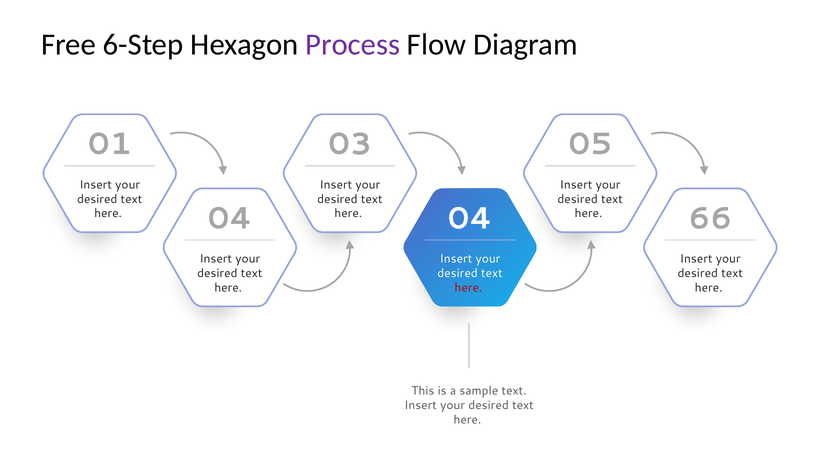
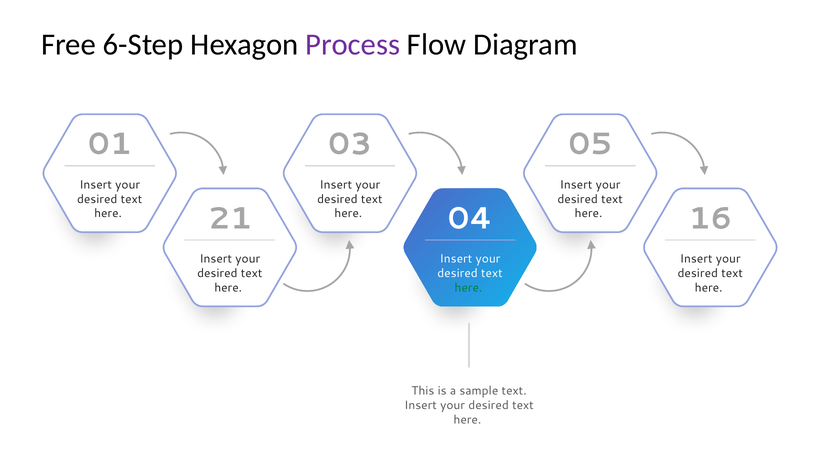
04: 04 -> 21 (230, 219)
66: 66 -> 16 (710, 219)
here colour: red -> green (468, 288)
